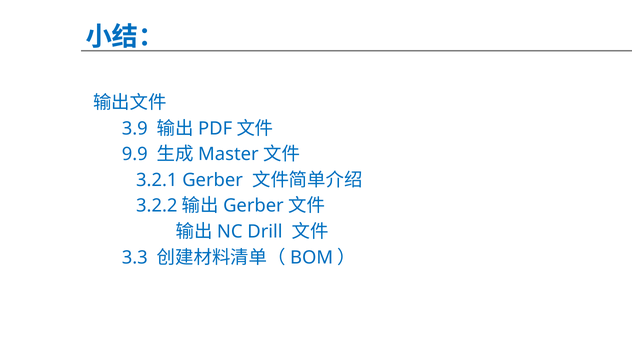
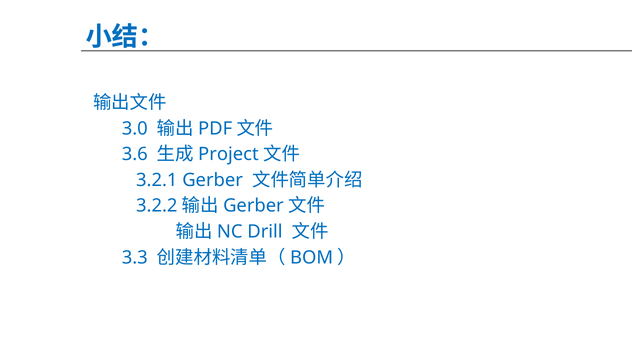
3.9: 3.9 -> 3.0 (135, 129)
9.9: 9.9 -> 3.6 (135, 154)
Master: Master -> Project (228, 154)
